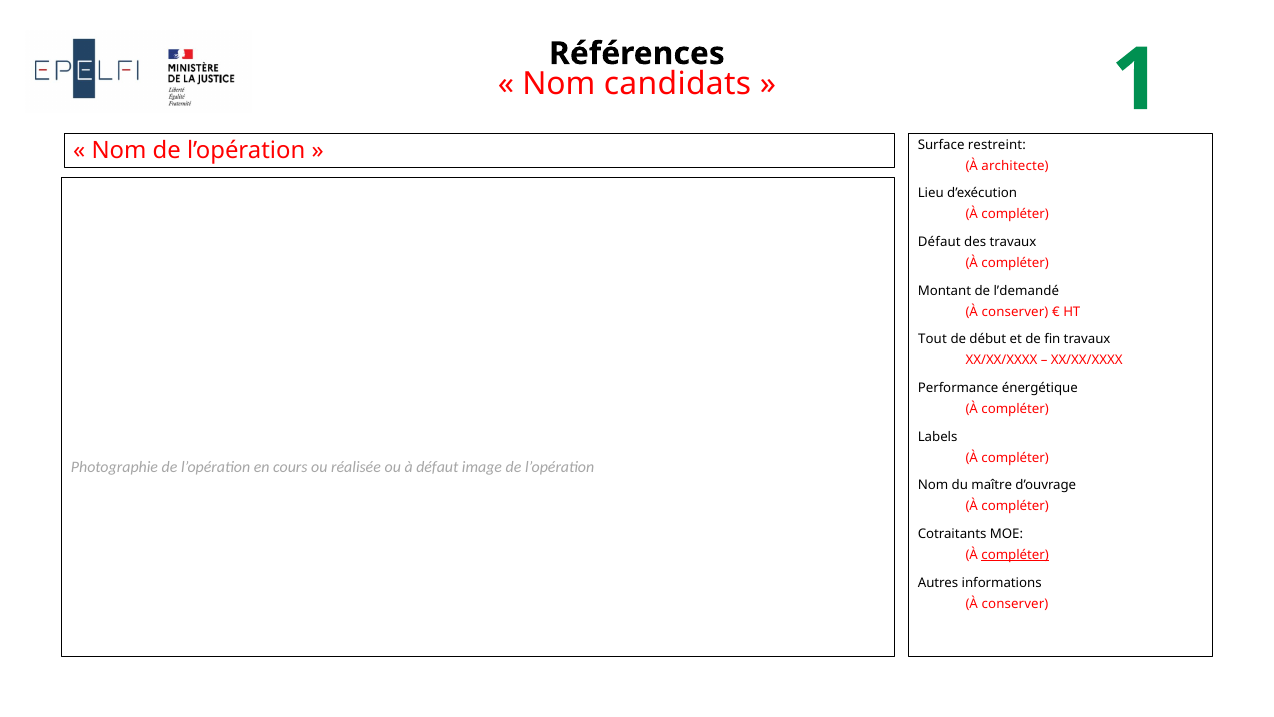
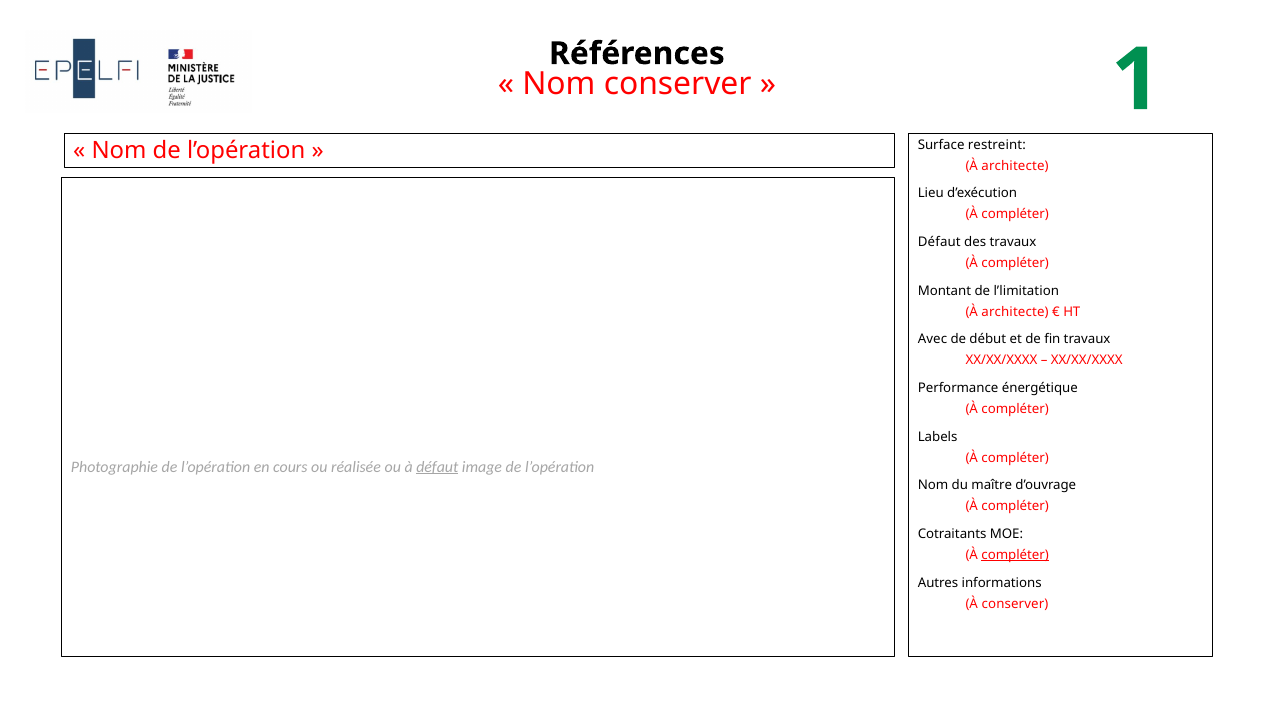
Nom candidats: candidats -> conserver (678, 84)
l’demandé: l’demandé -> l’limitation (1026, 291)
conserver: conserver -> architecte (1015, 312)
Tout: Tout -> Avec (932, 339)
défaut underline: none -> present (437, 467)
